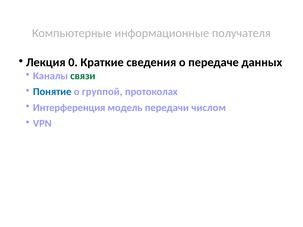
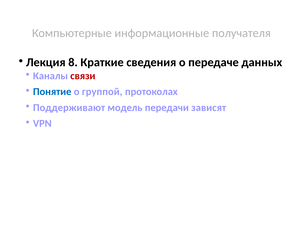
0: 0 -> 8 (73, 62)
связи colour: green -> red (83, 76)
Интерференция: Интерференция -> Поддерживают (69, 108)
числом: числом -> зависят (209, 108)
